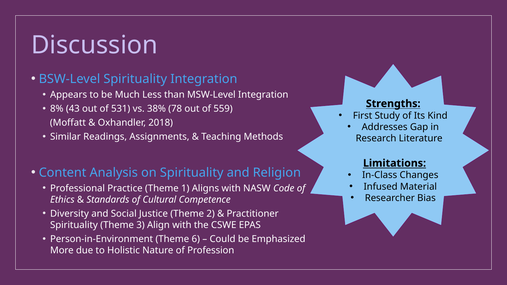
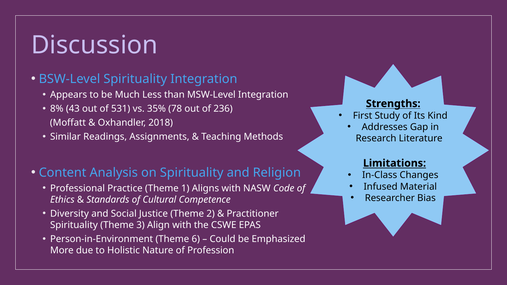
38%: 38% -> 35% (156, 109)
559: 559 -> 236 (223, 109)
